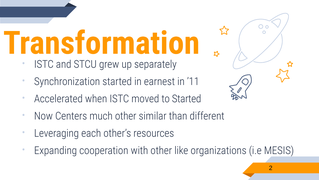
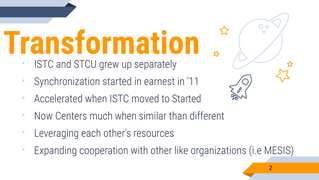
much other: other -> when (126, 116)
